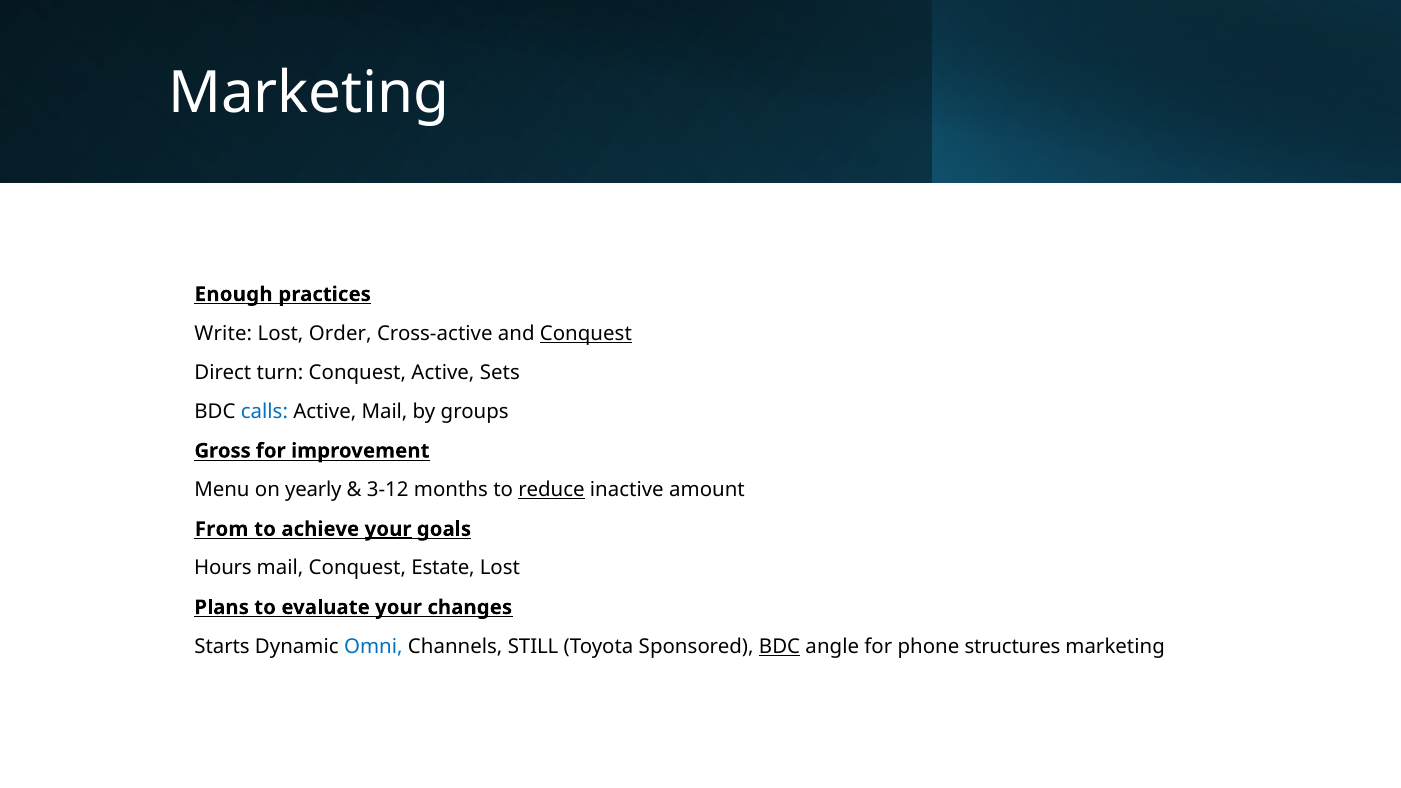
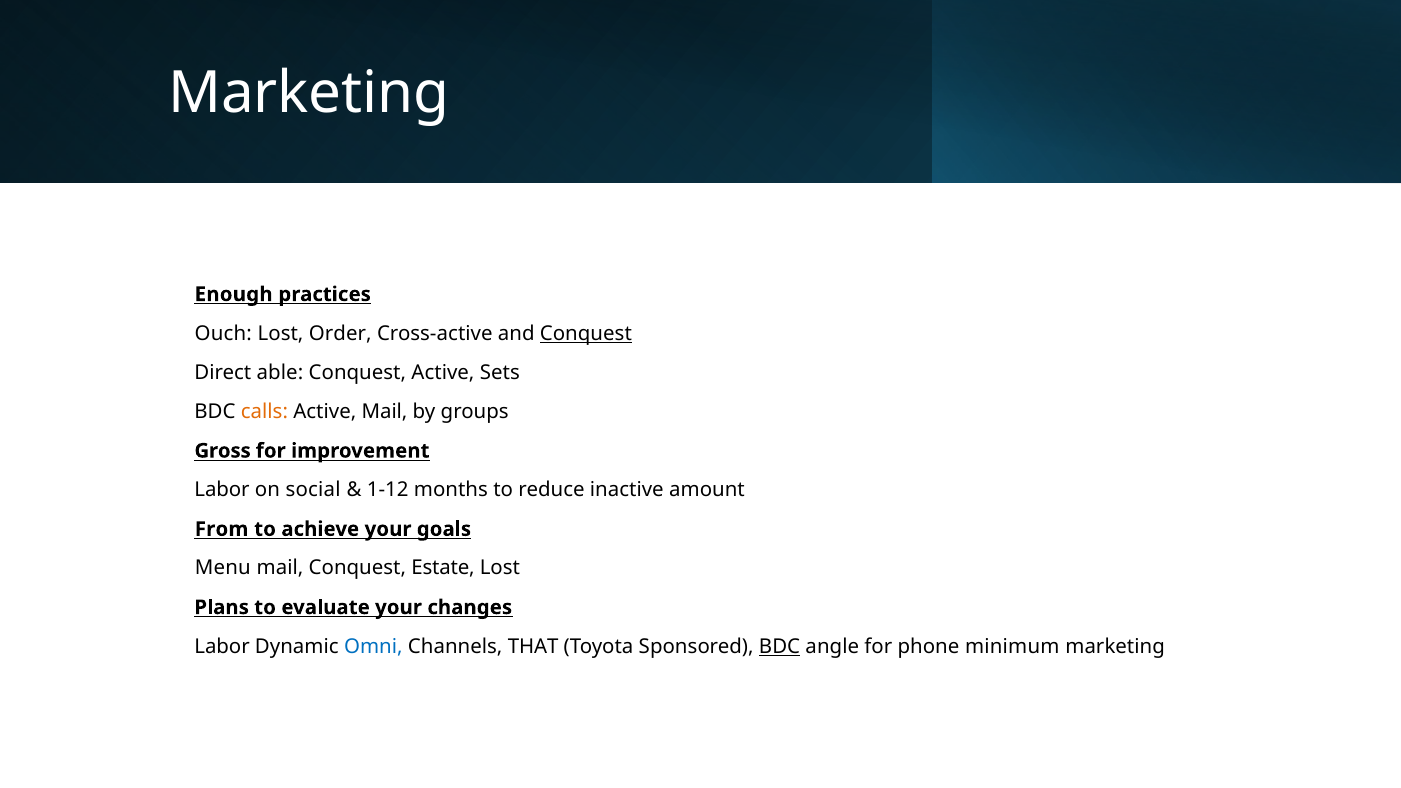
Write: Write -> Ouch (223, 333)
turn: turn -> able (280, 373)
calls colour: blue -> orange (264, 412)
Menu: Menu -> Labor (222, 490)
yearly: yearly -> social (313, 490)
3-12: 3-12 -> 1-12 (388, 490)
reduce underline: present -> none (551, 490)
your underline: present -> none (388, 529)
Hours: Hours -> Menu (223, 568)
Starts: Starts -> Labor (222, 647)
STILL: STILL -> THAT (533, 647)
structures: structures -> minimum (1012, 647)
